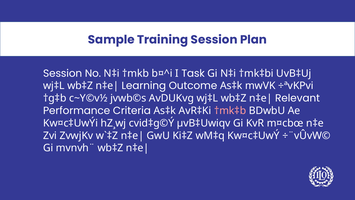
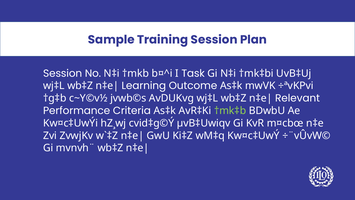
†mk‡b colour: pink -> light green (230, 111)
